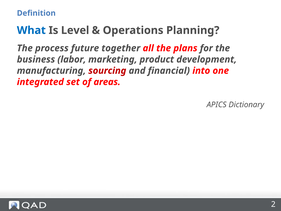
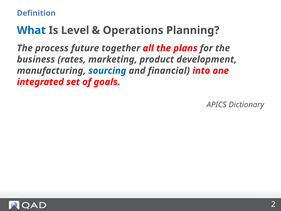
labor: labor -> rates (72, 59)
sourcing colour: red -> blue (107, 71)
areas: areas -> goals (107, 82)
